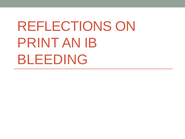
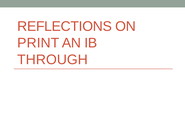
BLEEDING: BLEEDING -> THROUGH (53, 60)
